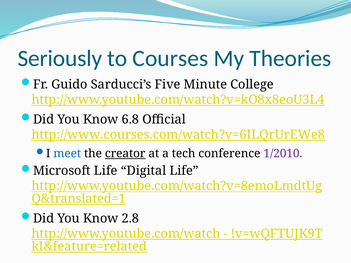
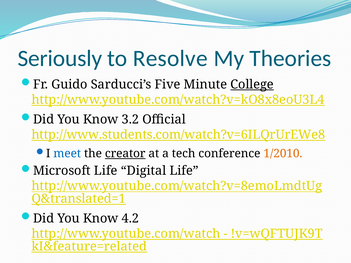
Courses: Courses -> Resolve (170, 58)
College underline: none -> present (252, 85)
6.8: 6.8 -> 3.2 (130, 120)
http://www.courses.com/watch?v=6ILQrUrEWe8: http://www.courses.com/watch?v=6ILQrUrEWe8 -> http://www.students.com/watch?v=6ILQrUrEWe8 (178, 135)
1/2010 colour: purple -> orange (283, 154)
2.8: 2.8 -> 4.2 (130, 219)
